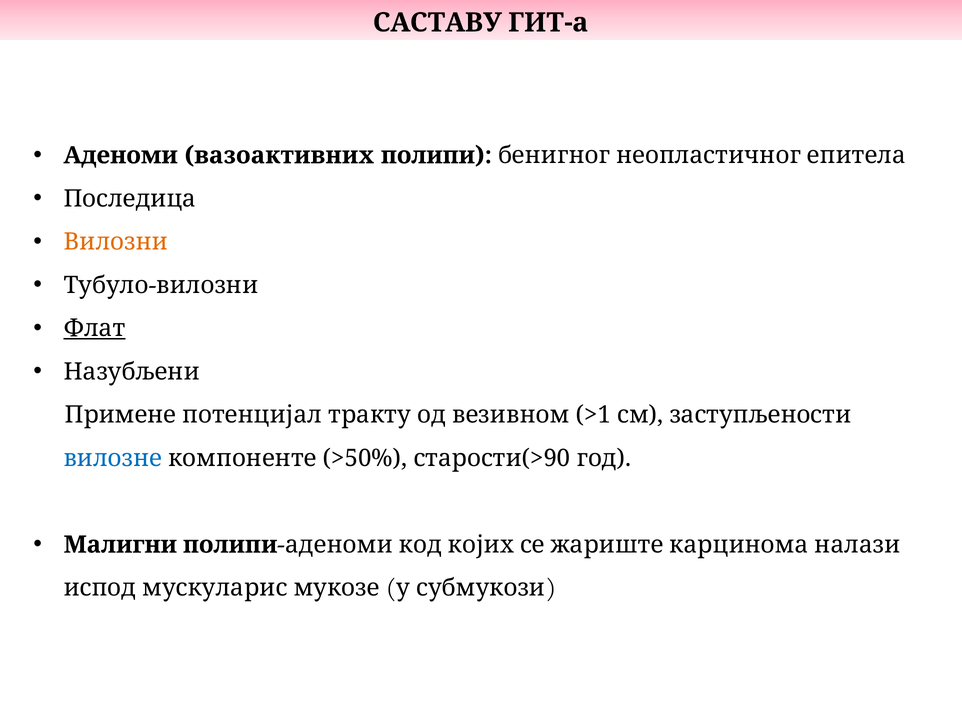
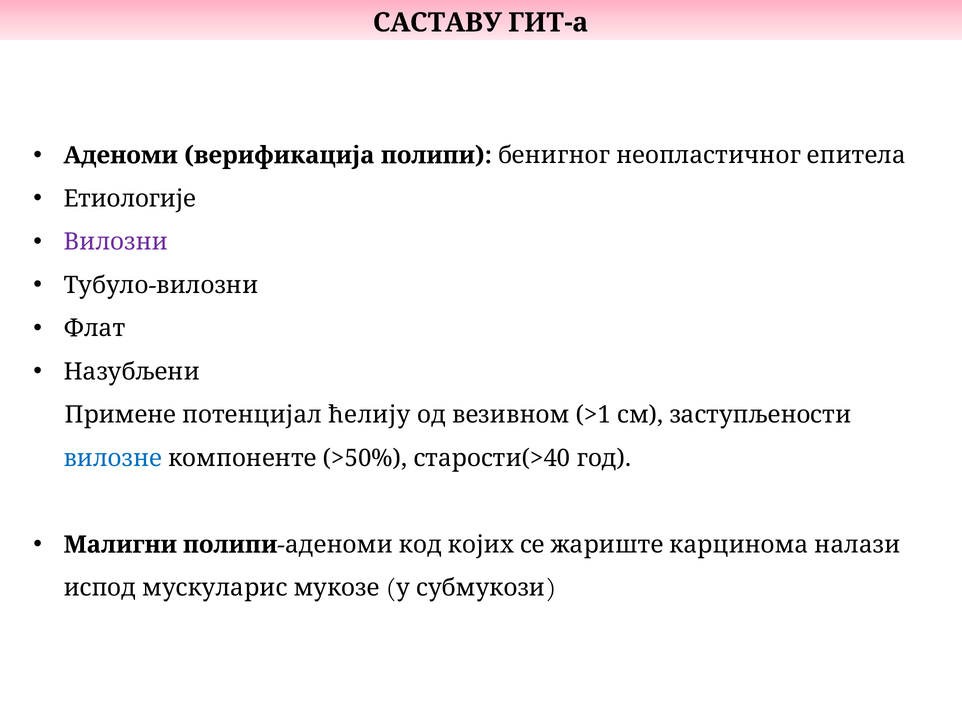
вазоактивних: вазоактивних -> верификација (279, 155)
Последица: Последица -> Етиологије (130, 199)
Вилозни colour: orange -> purple (116, 242)
Флат underline: present -> none (94, 329)
тракту: тракту -> ћелију (370, 415)
старости(>90: старости(>90 -> старости(>40 (492, 459)
